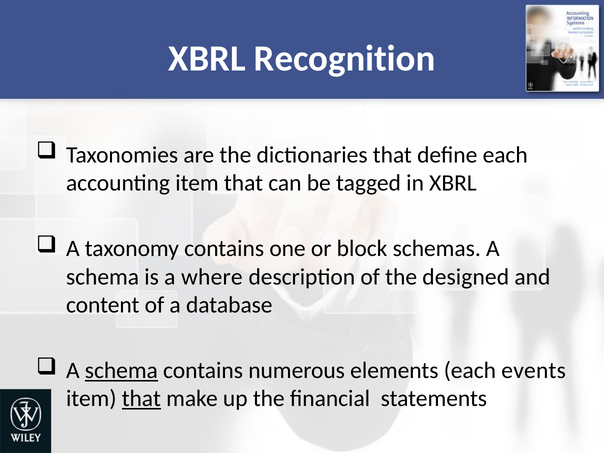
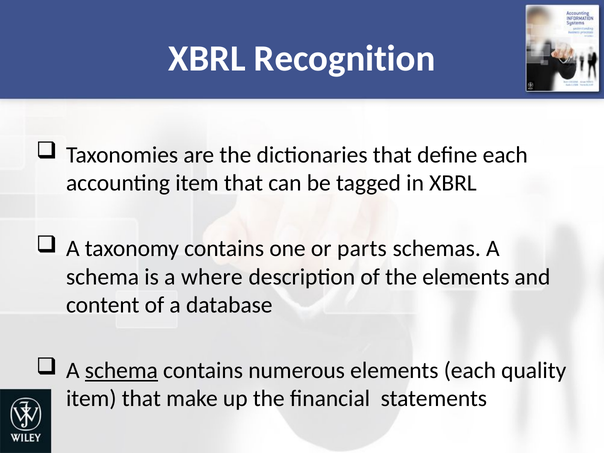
block: block -> parts (362, 249)
the designed: designed -> elements (466, 277)
events: events -> quality (534, 371)
that underline: present -> none (141, 399)
